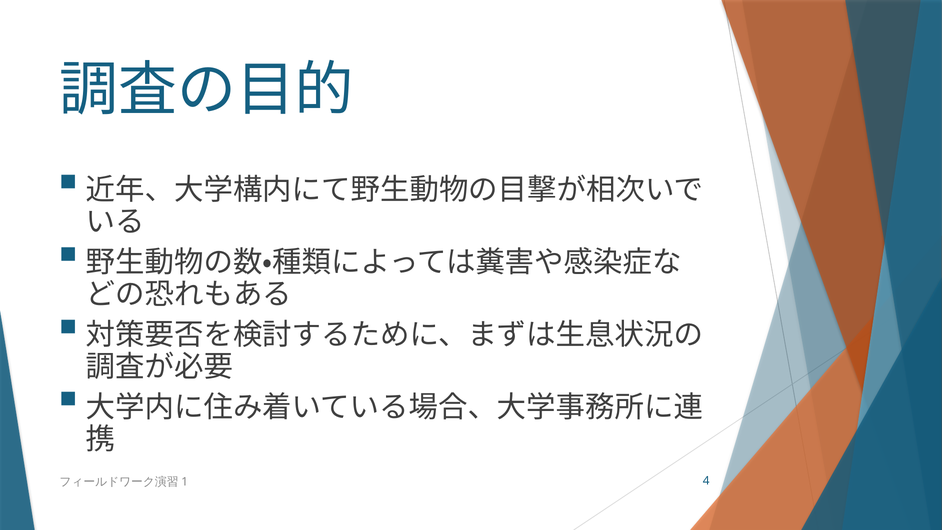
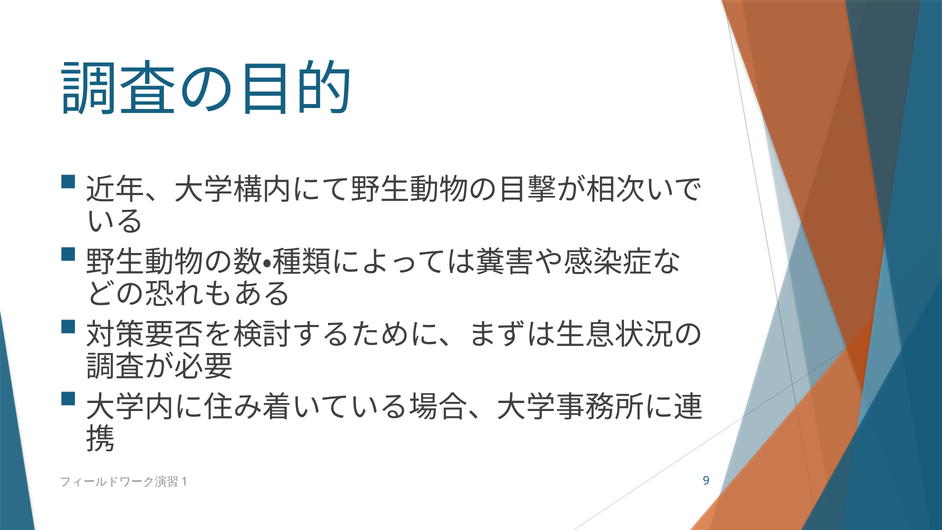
4: 4 -> 9 (706, 481)
